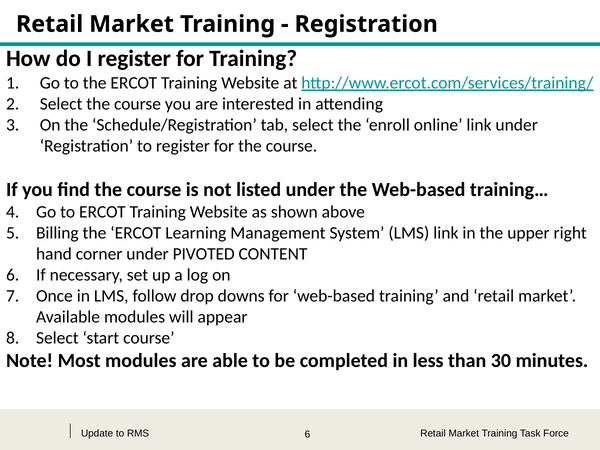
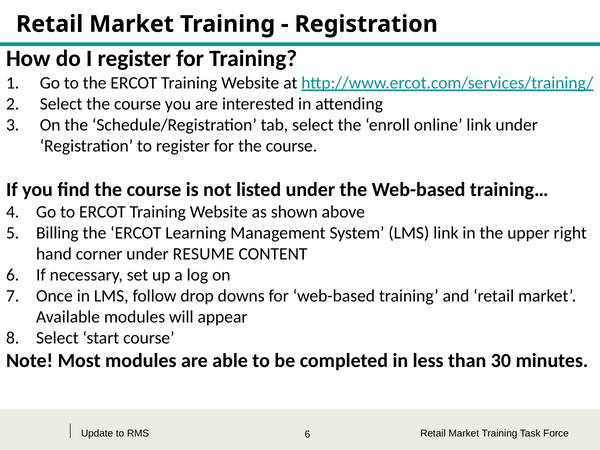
PIVOTED: PIVOTED -> RESUME (204, 254)
